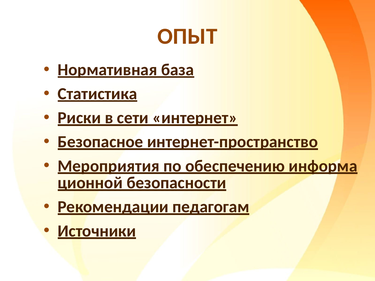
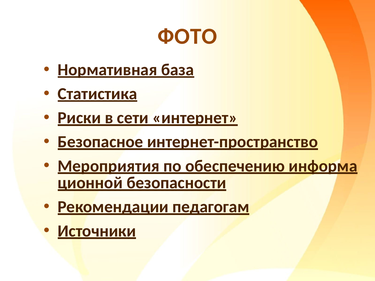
ОПЫТ: ОПЫТ -> ФОТО (187, 36)
